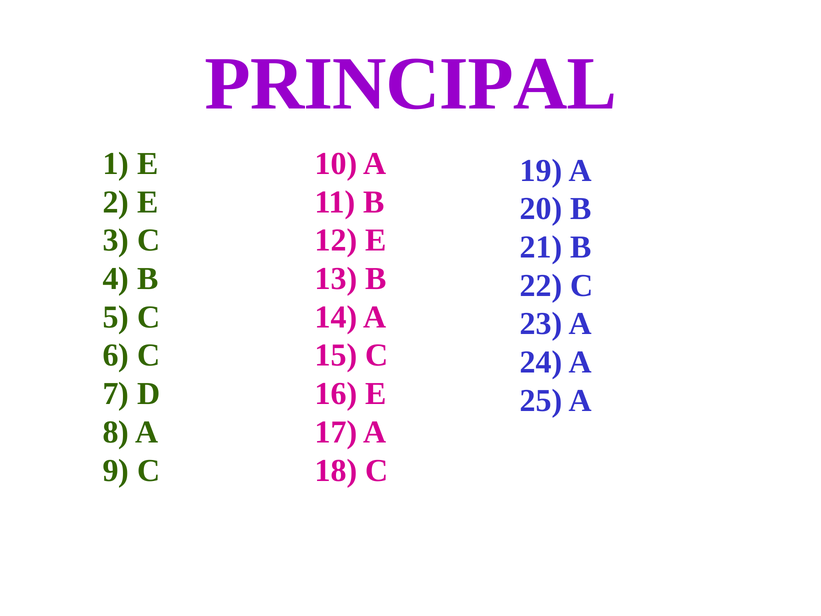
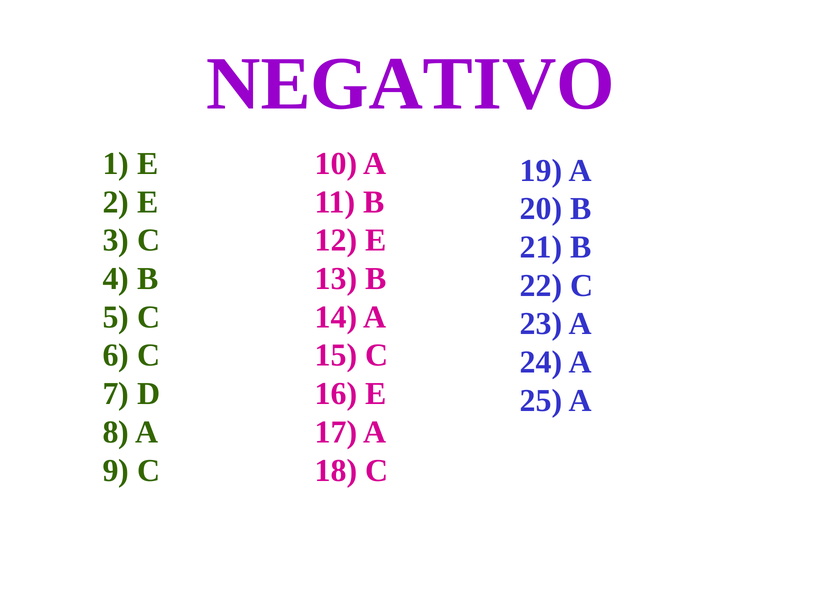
PRINCIPAL: PRINCIPAL -> NEGATIVO (411, 84)
